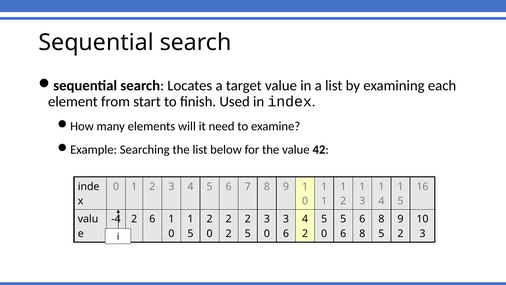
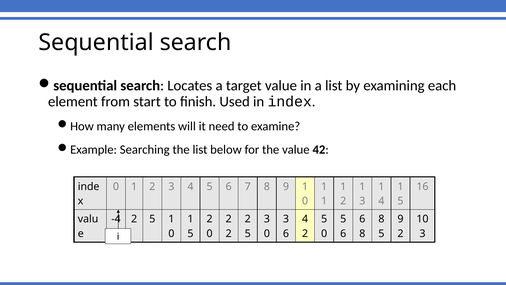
-4 2 6: 6 -> 5 (152, 219)
